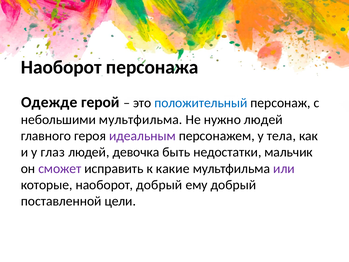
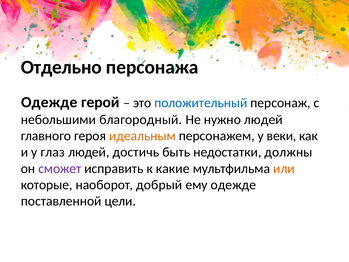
Наоборот: Наоборот -> Отдельно (61, 67)
небольшими мультфильма: мультфильма -> благородный (141, 120)
идеальным colour: purple -> orange (142, 136)
тела: тела -> веки (281, 136)
девочка: девочка -> достичь (136, 152)
мальчик: мальчик -> должны (288, 152)
или colour: purple -> orange (284, 168)
ему добрый: добрый -> одежде (233, 185)
